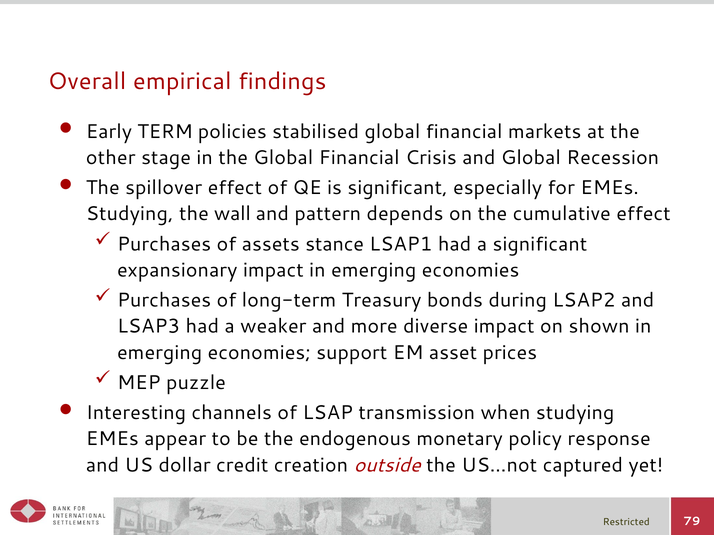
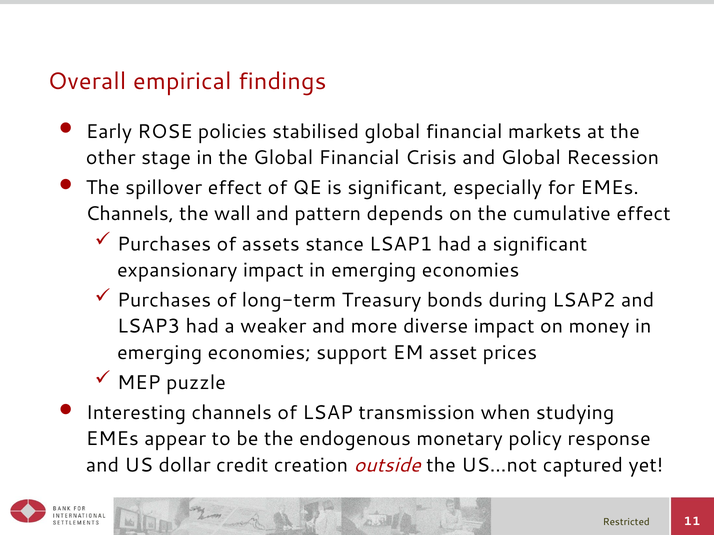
TERM: TERM -> ROSE (165, 132)
Studying: Studying -> Channels (130, 214)
shown: shown -> money (599, 327)
79: 79 -> 11 (692, 522)
